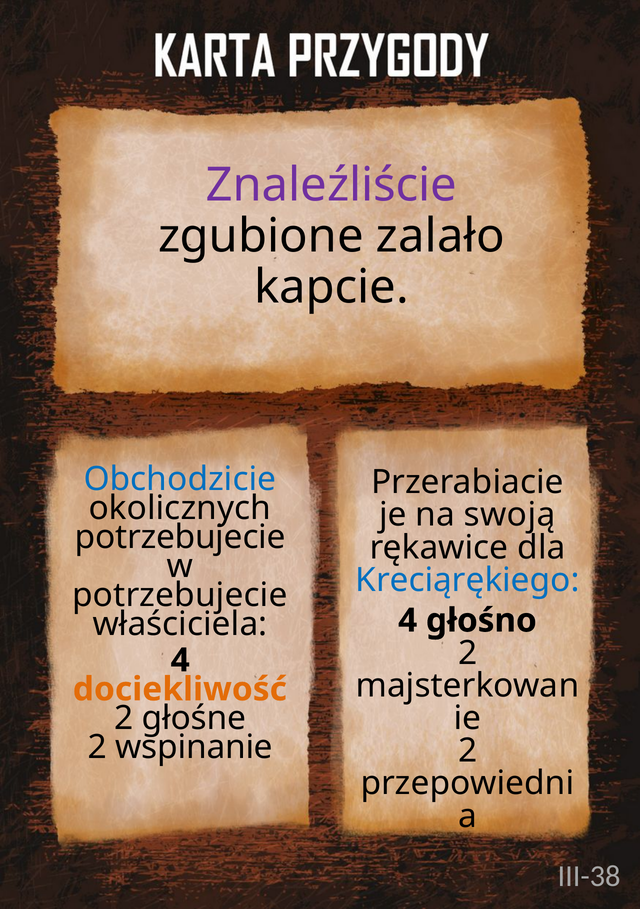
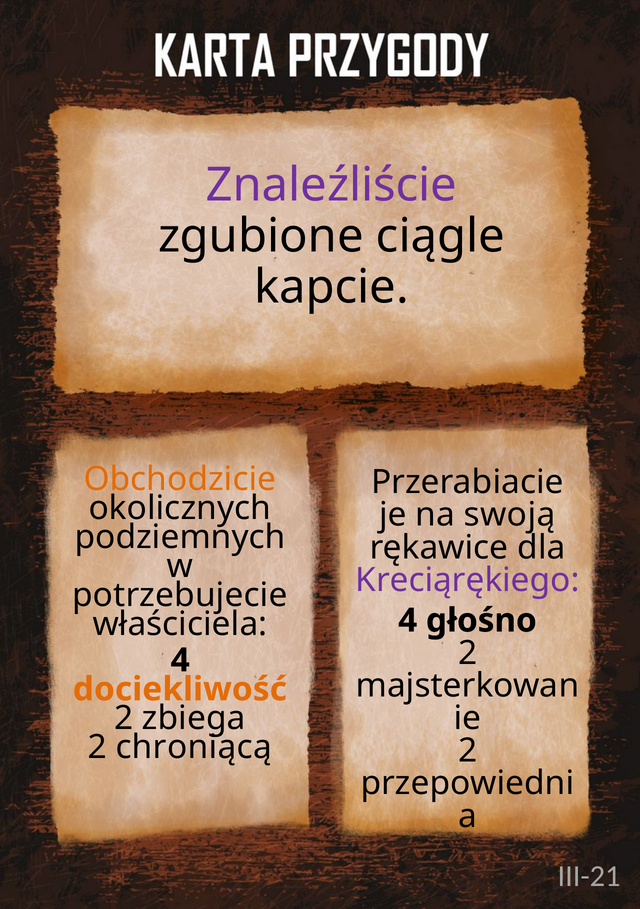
zalało: zalało -> ciągle (440, 236)
Obchodzicie colour: blue -> orange (180, 479)
potrzebujecie: potrzebujecie -> podziemnych (180, 537)
Kreciąrękiego colour: blue -> purple (467, 580)
głośne: głośne -> zbiega (194, 718)
wspinanie: wspinanie -> chroniącą (194, 747)
III-38: III-38 -> III-21 (589, 876)
